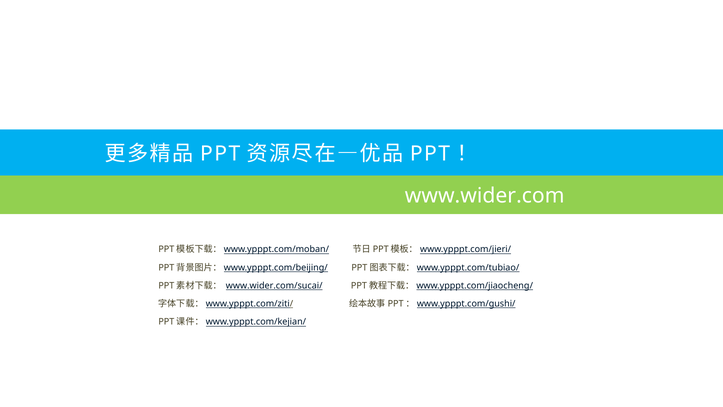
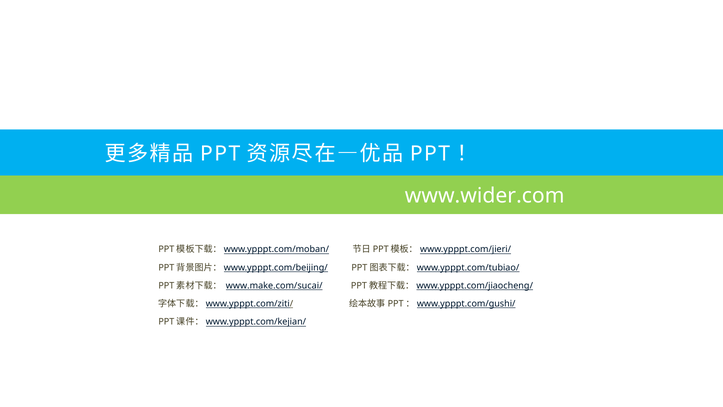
www.wider.com/sucai/: www.wider.com/sucai/ -> www.make.com/sucai/ (274, 285)
